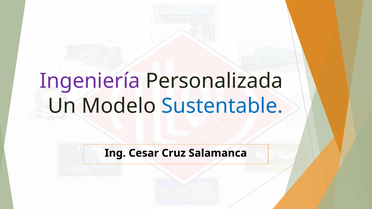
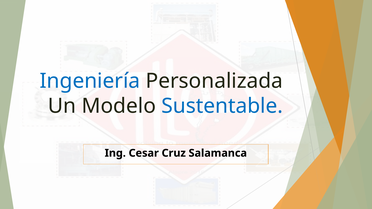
Ingeniería colour: purple -> blue (90, 81)
